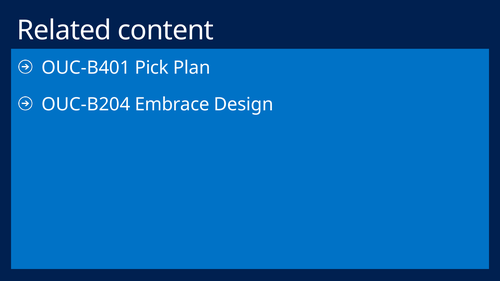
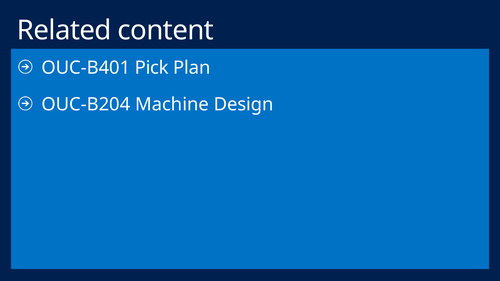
Embrace: Embrace -> Machine (172, 104)
